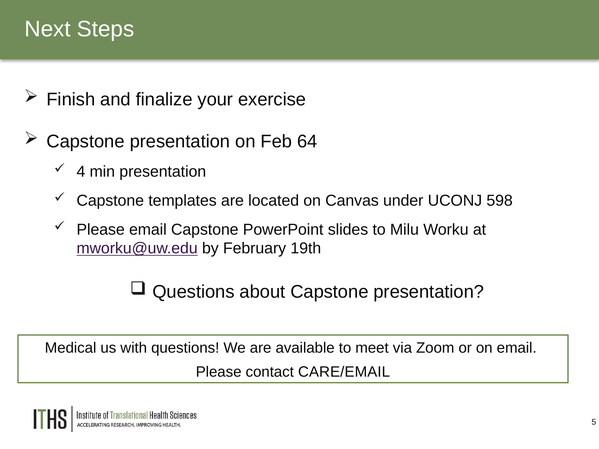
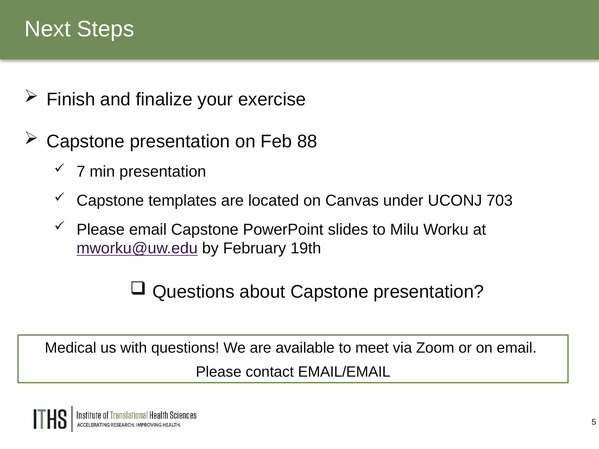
64: 64 -> 88 (307, 141)
4: 4 -> 7 (81, 172)
598: 598 -> 703 (500, 201)
CARE/EMAIL: CARE/EMAIL -> EMAIL/EMAIL (344, 372)
